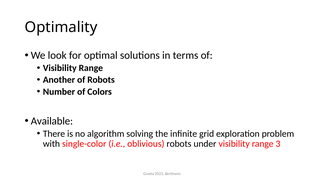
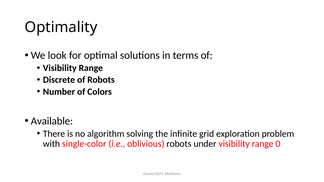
Another: Another -> Discrete (59, 80)
3: 3 -> 0 (278, 144)
